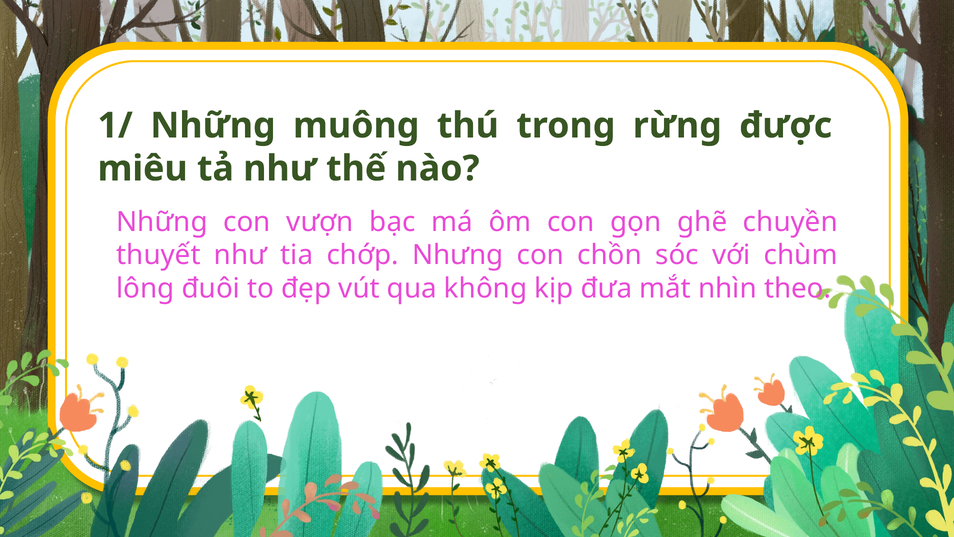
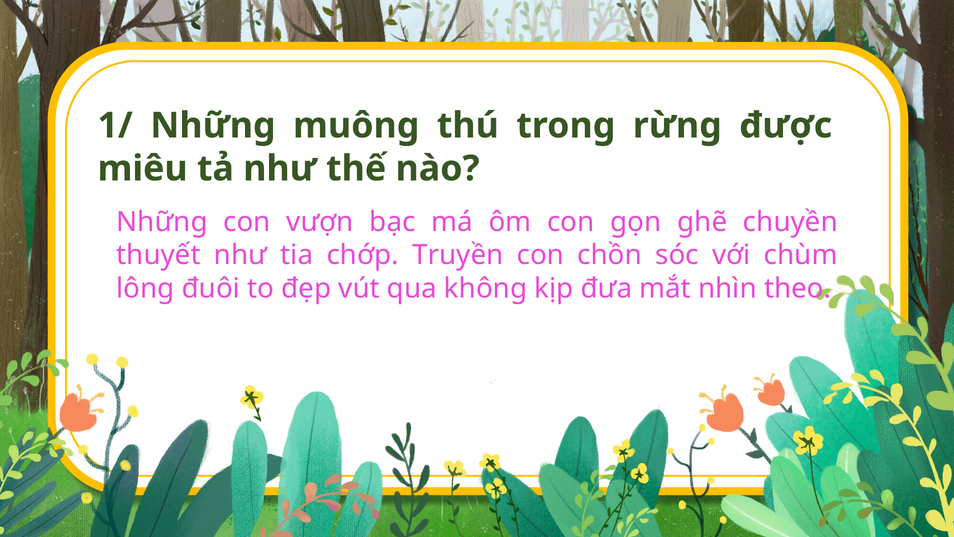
Nhưng: Nhưng -> Truyền (458, 255)
